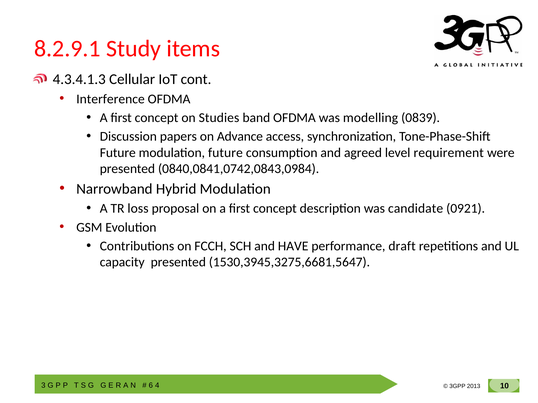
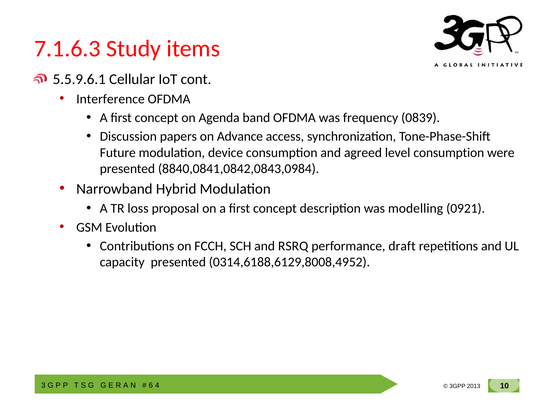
8.2.9.1: 8.2.9.1 -> 7.1.6.3 (67, 49)
4.3.4.1.3: 4.3.4.1.3 -> 5.5.9.6.1 (79, 79)
Studies: Studies -> Agenda (219, 118)
modelling: modelling -> frequency (371, 118)
modulation future: future -> device (226, 153)
level requirement: requirement -> consumption (449, 153)
0840,0841,0742,0843,0984: 0840,0841,0742,0843,0984 -> 8840,0841,0842,0843,0984 (239, 169)
candidate: candidate -> modelling (416, 209)
HAVE: HAVE -> RSRQ (293, 246)
1530,3945,3275,6681,5647: 1530,3945,3275,6681,5647 -> 0314,6188,6129,8008,4952 (289, 263)
